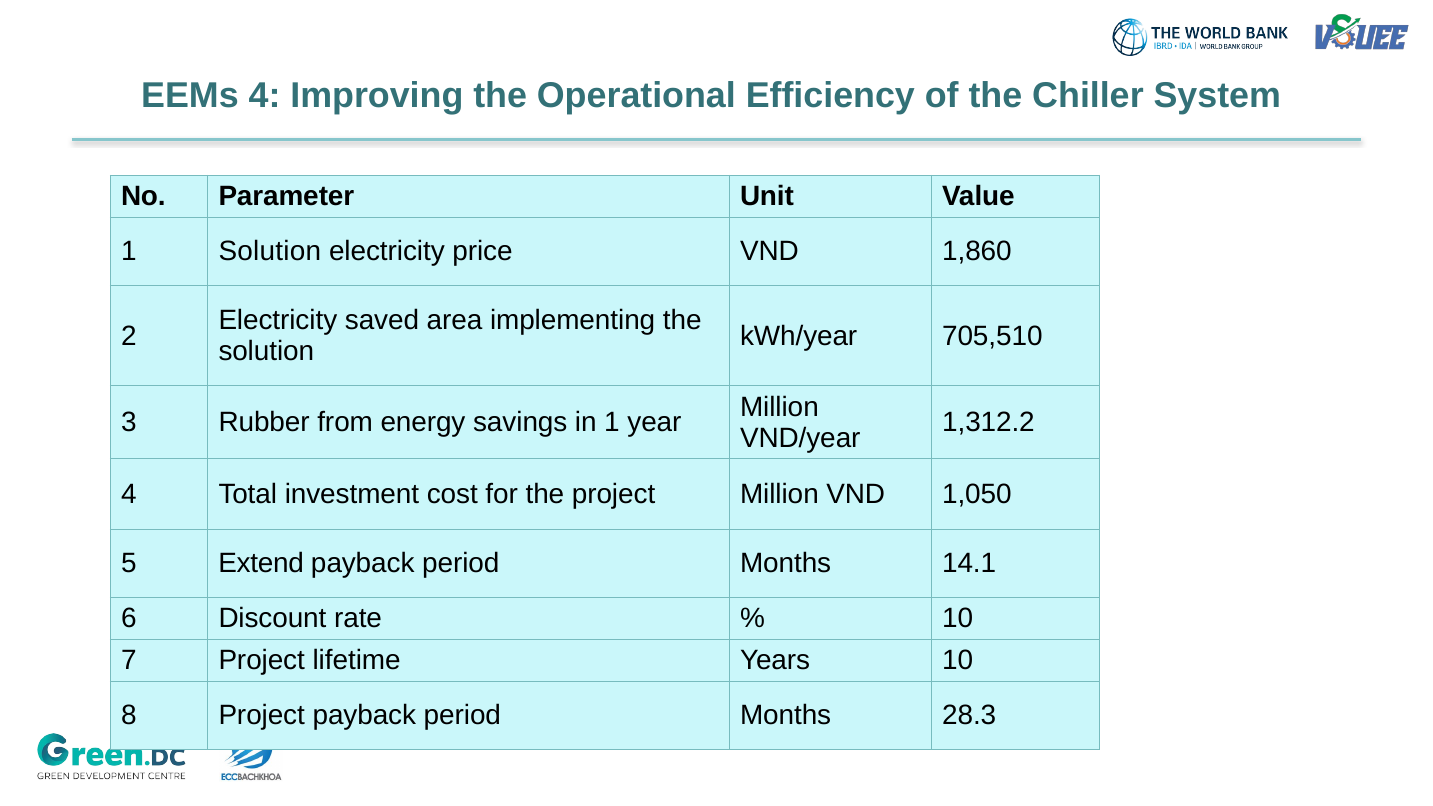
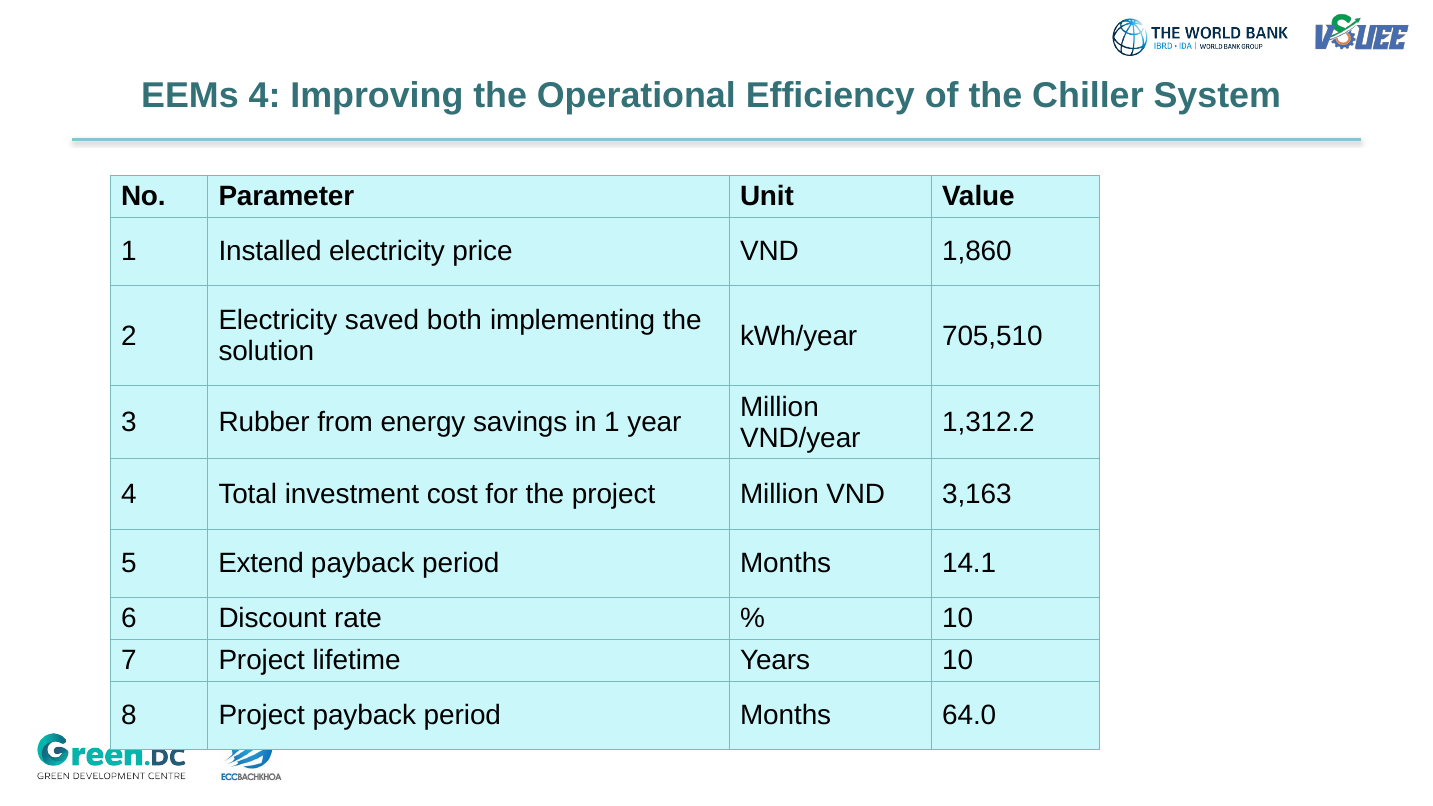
1 Solution: Solution -> Installed (270, 252)
area: area -> both (454, 321)
1,050: 1,050 -> 3,163 (977, 494)
28.3: 28.3 -> 64.0 (969, 716)
